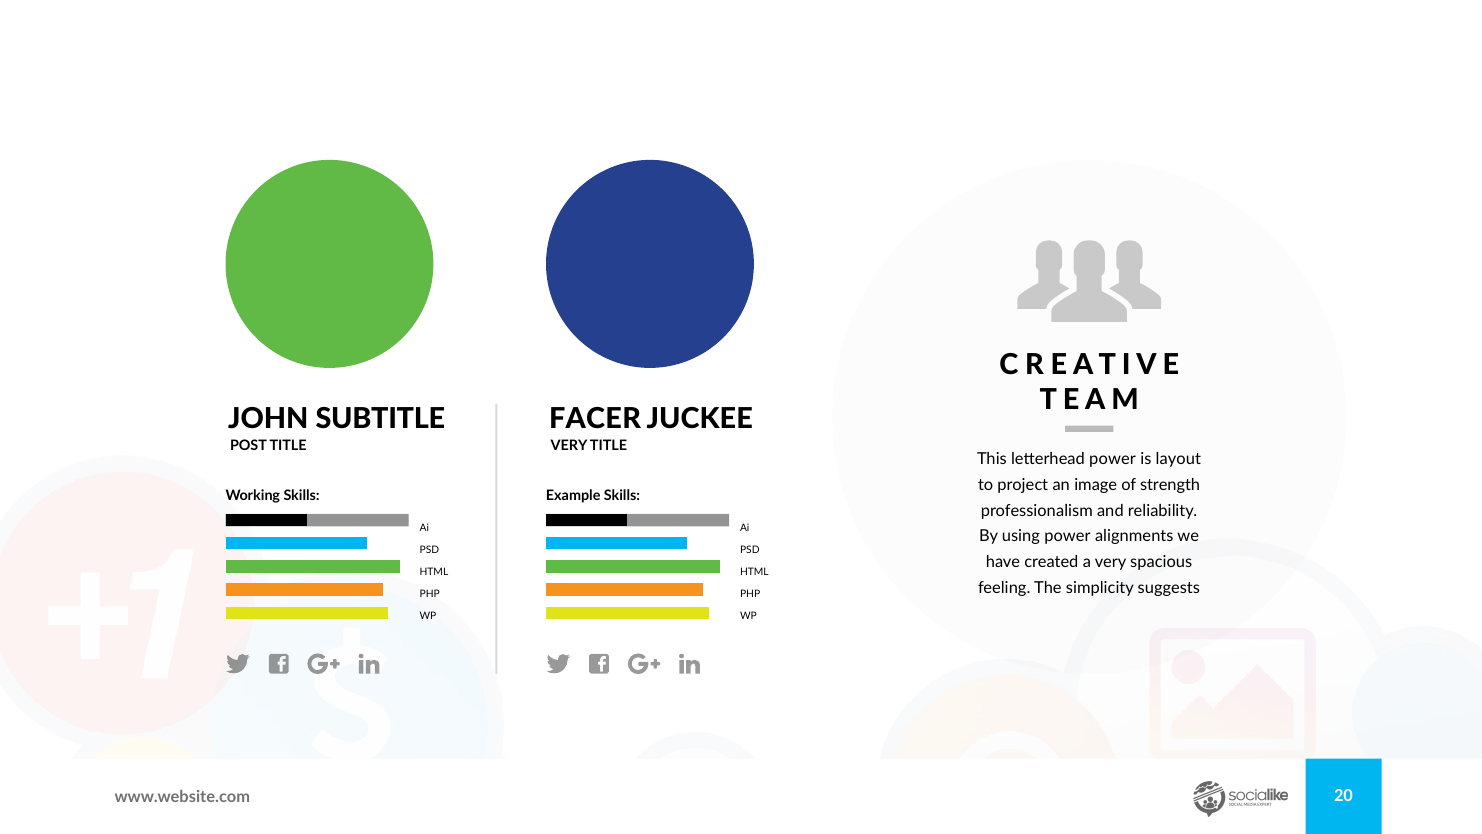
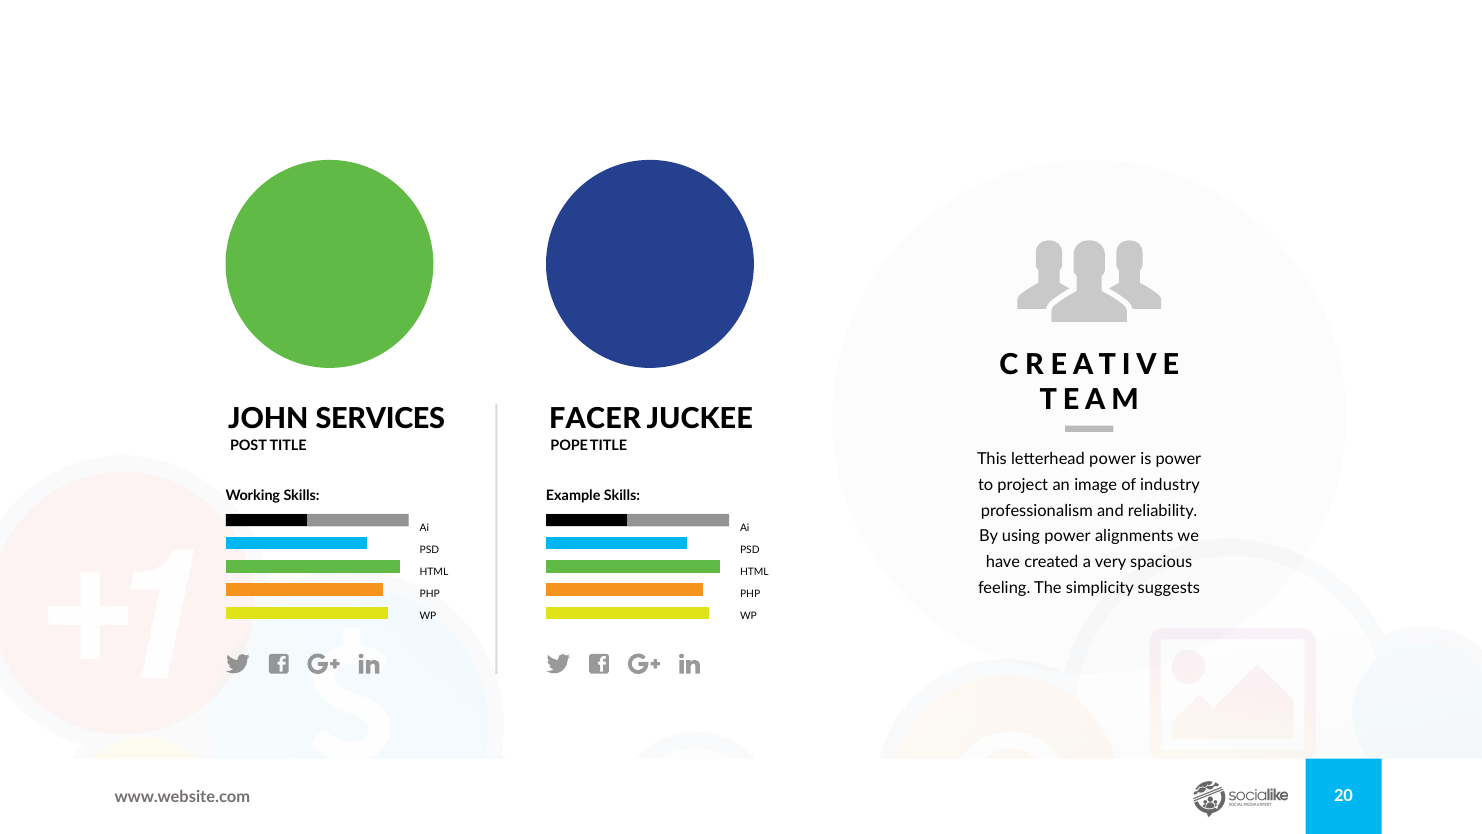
SUBTITLE: SUBTITLE -> SERVICES (380, 419)
VERY: VERY -> POPE (569, 445)
is layout: layout -> power (1178, 459)
strength: strength -> industry (1170, 485)
